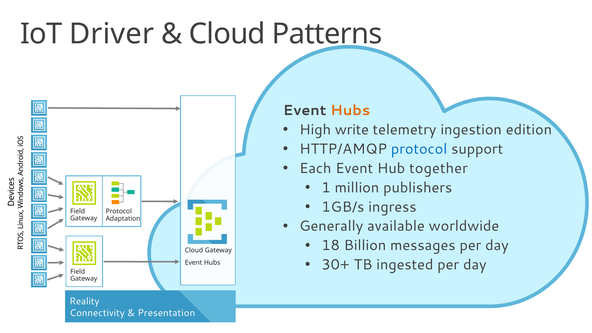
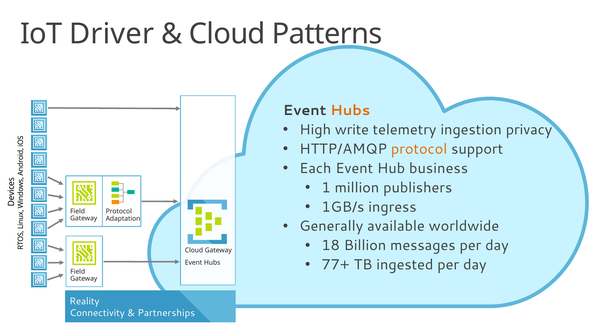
edition: edition -> privacy (529, 130)
protocol colour: blue -> orange (419, 149)
together: together -> business (439, 168)
30+: 30+ -> 77+ (336, 265)
Presentation: Presentation -> Partnerships (166, 313)
